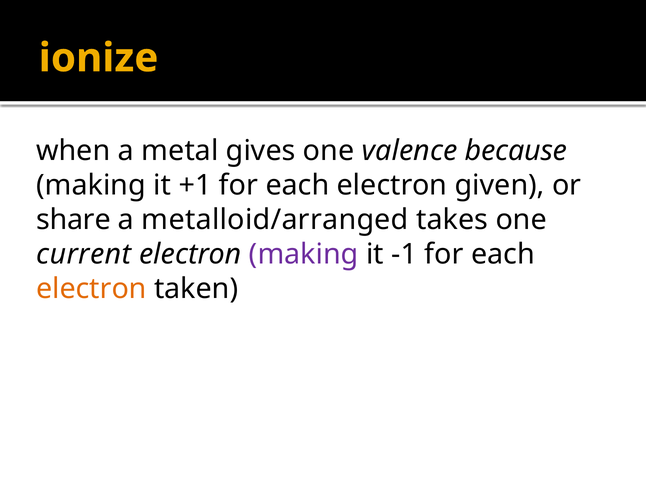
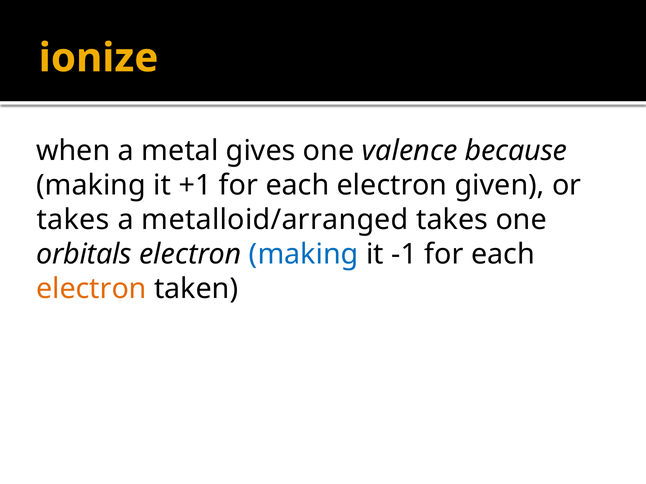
share: share -> takes (73, 220)
current: current -> orbitals (84, 254)
making colour: purple -> blue (304, 254)
